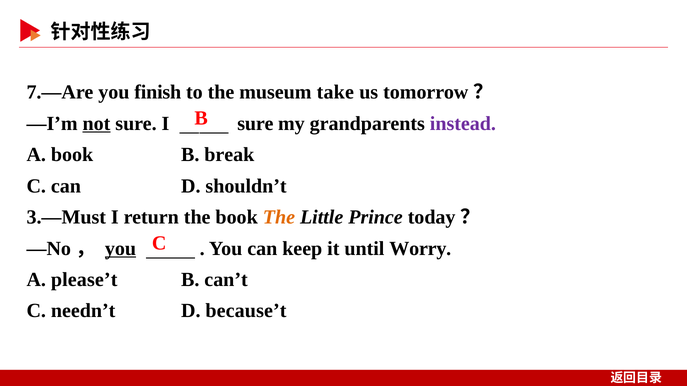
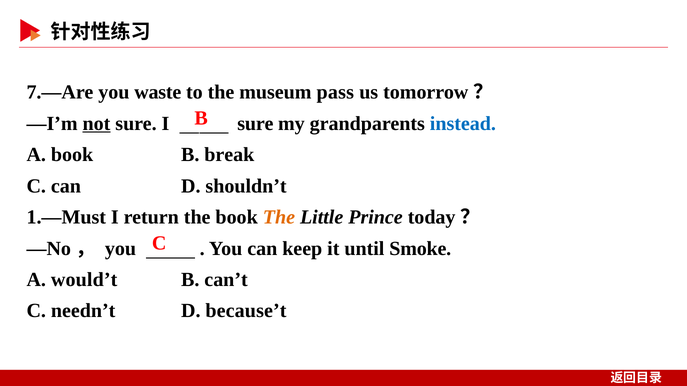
finish: finish -> waste (158, 92)
take: take -> pass (335, 92)
instead colour: purple -> blue (463, 124)
3.—Must: 3.—Must -> 1.—Must (66, 217)
you underline: present -> none (121, 249)
Worry: Worry -> Smoke (420, 249)
please’t: please’t -> would’t (84, 280)
